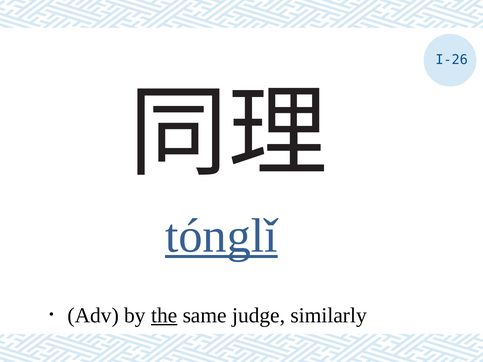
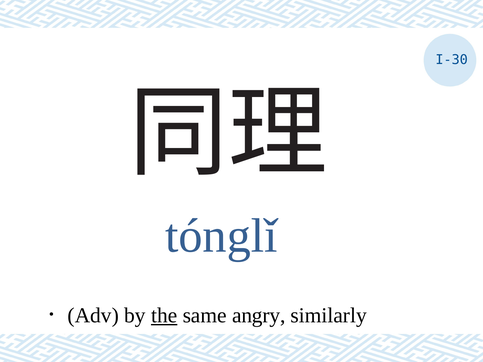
I-26: I-26 -> I-30 (452, 60)
tónglǐ underline: present -> none (221, 236)
judge: judge -> angry (259, 316)
